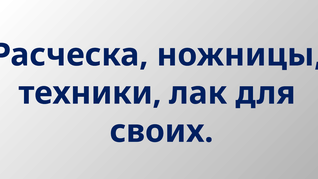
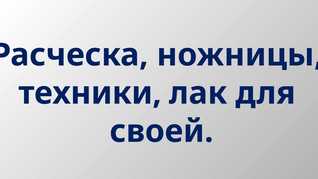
своих: своих -> своей (161, 131)
